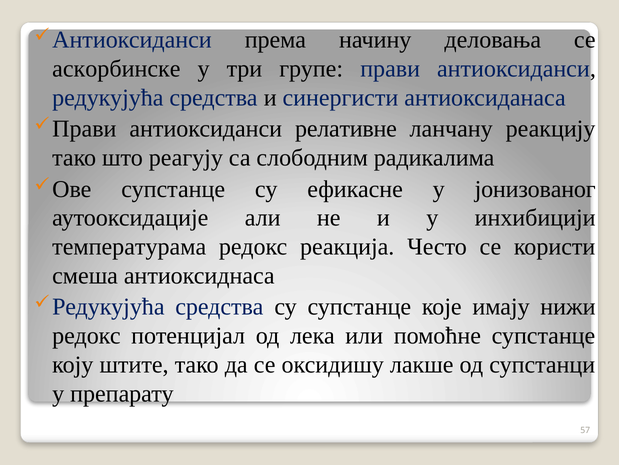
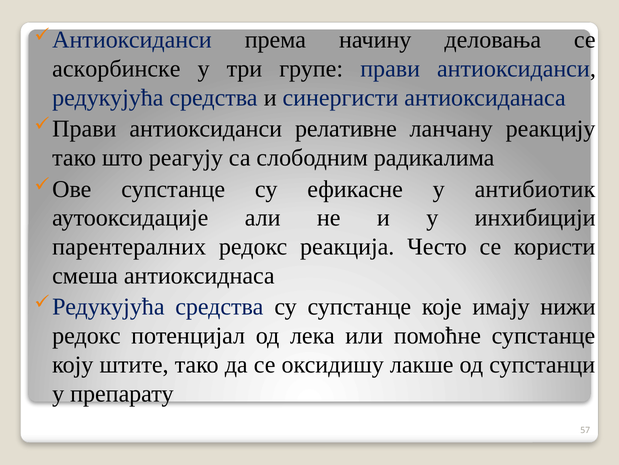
јонизованог: јонизованог -> антибиотик (535, 189)
температурама: температурама -> парентералних (129, 247)
